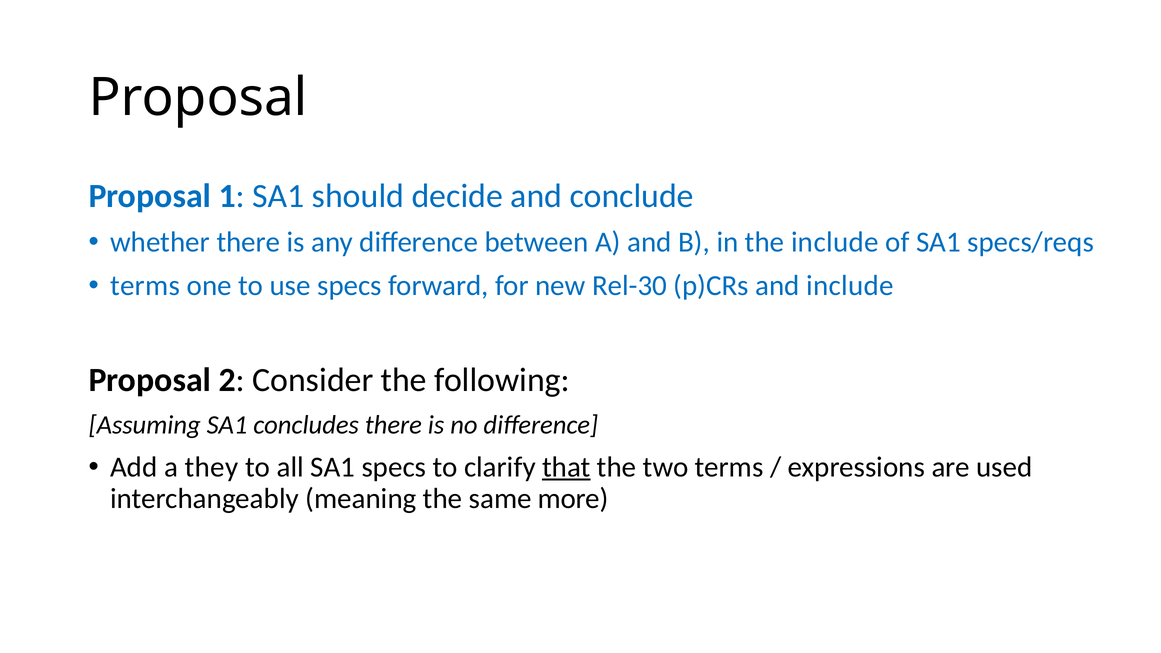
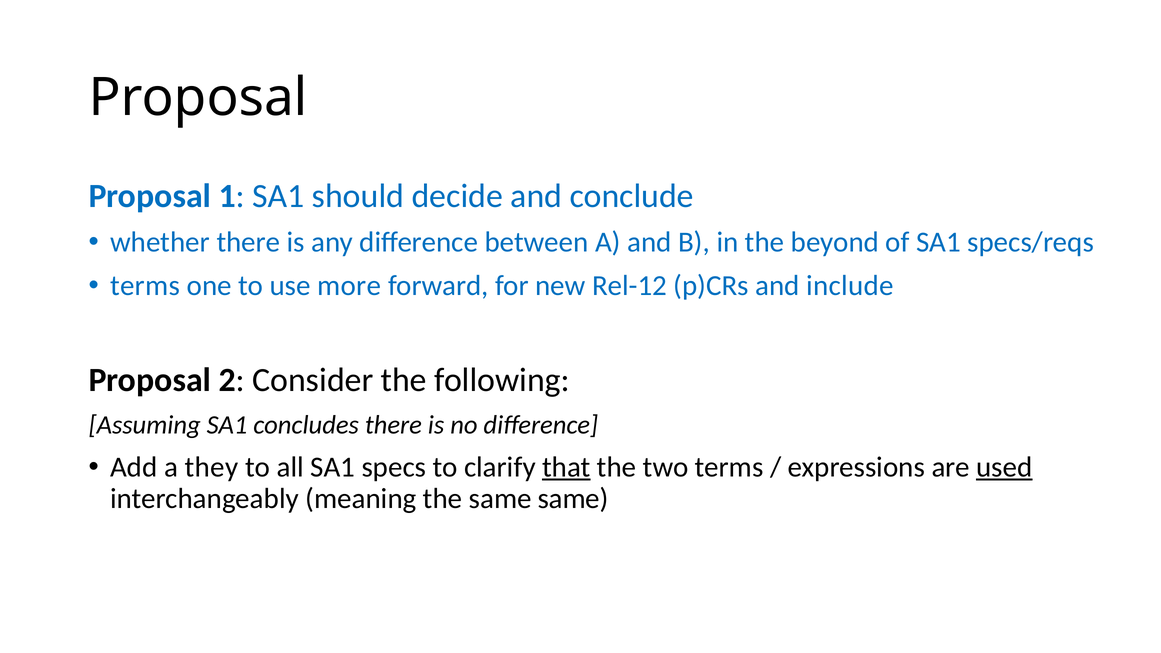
the include: include -> beyond (835, 242)
use specs: specs -> more (349, 286)
Rel-30: Rel-30 -> Rel-12 (629, 286)
used underline: none -> present (1004, 467)
same more: more -> same (573, 498)
